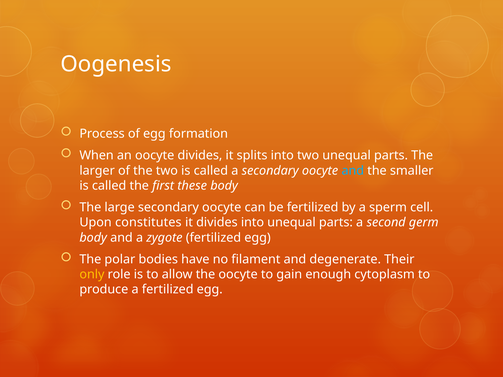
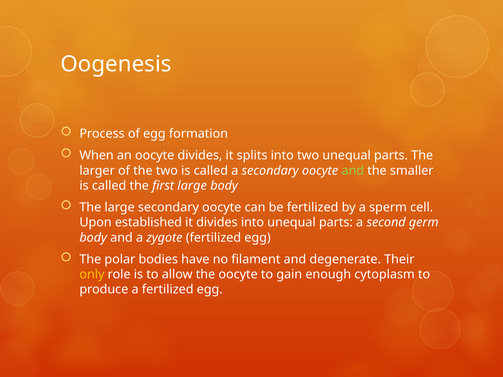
and colour: light blue -> light green (353, 171)
first these: these -> large (192, 186)
constitutes: constitutes -> established (148, 223)
